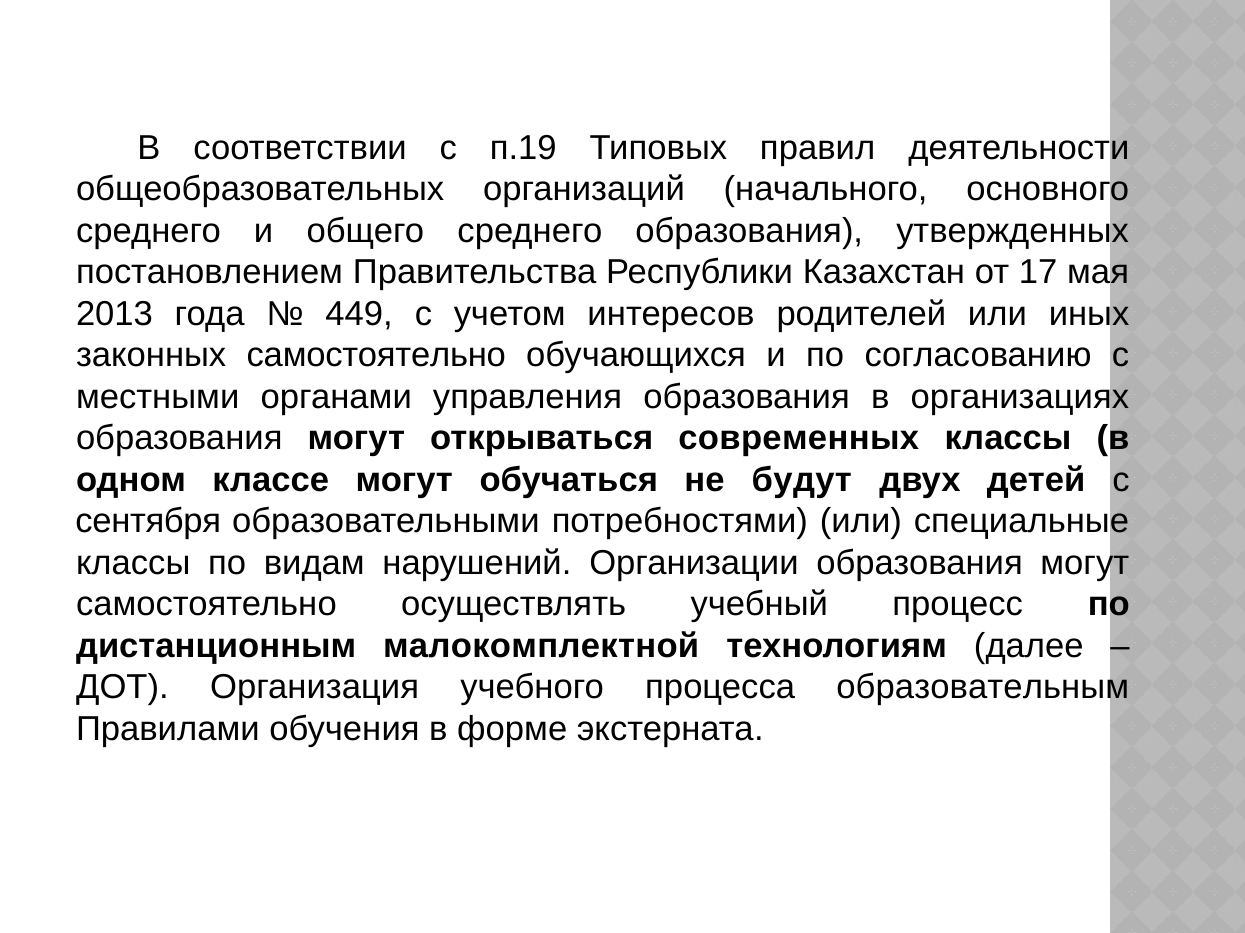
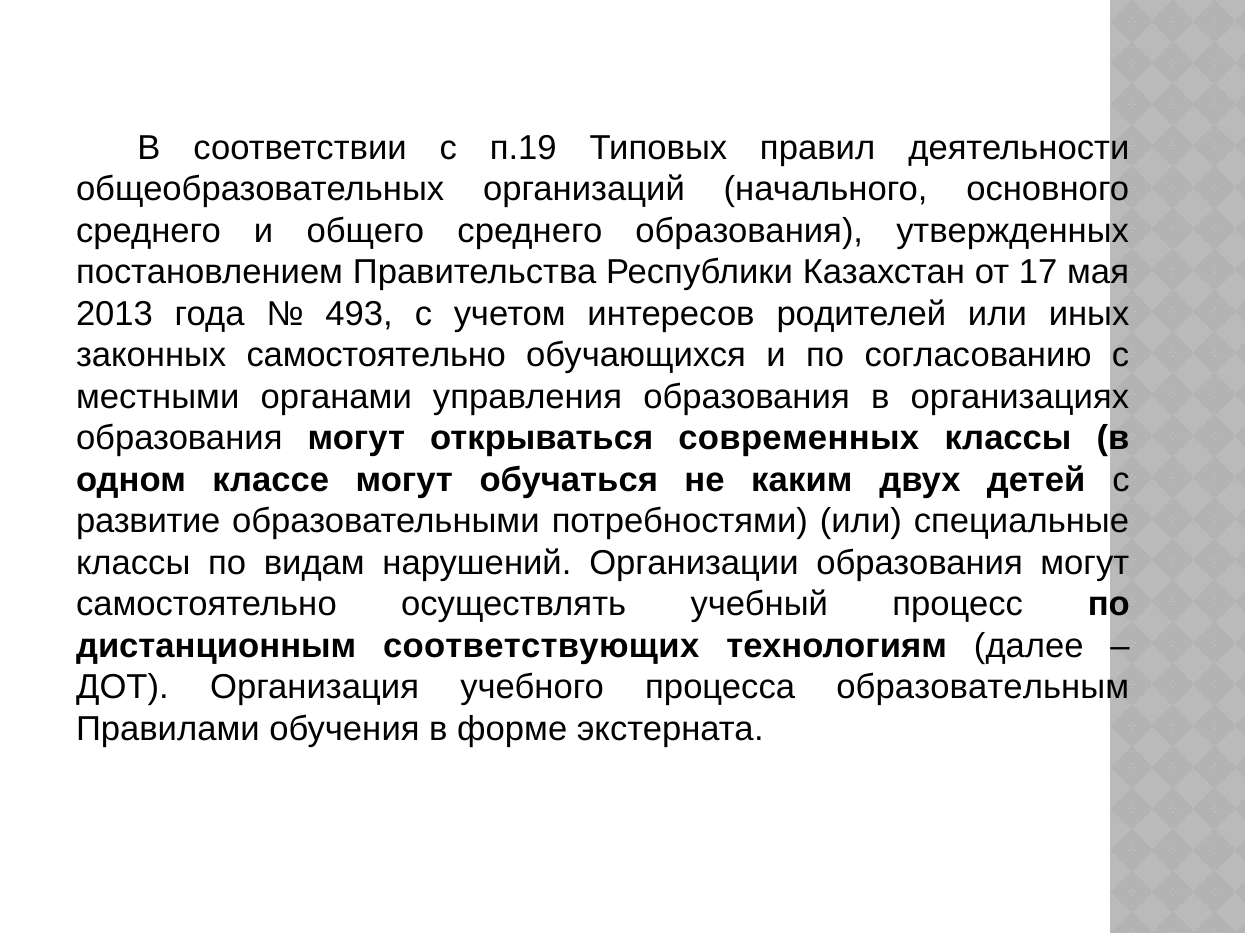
449: 449 -> 493 (359, 314)
будут: будут -> каким (802, 480)
сентября: сентября -> развитие (148, 522)
малокомплектной: малокомплектной -> соответствующих (541, 646)
